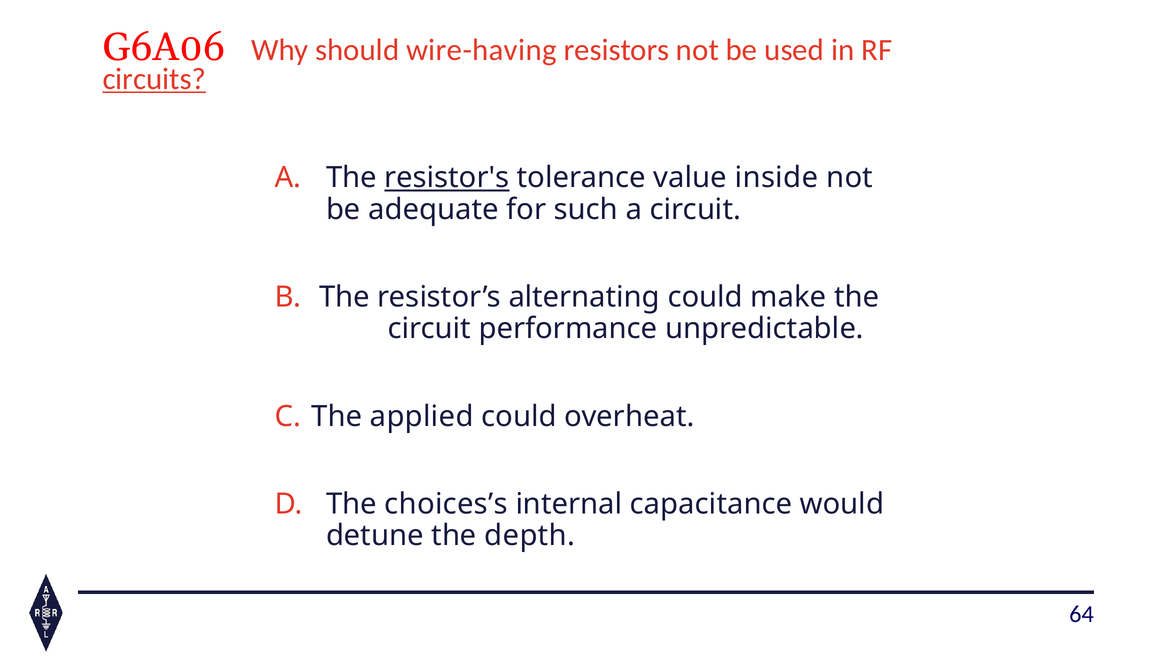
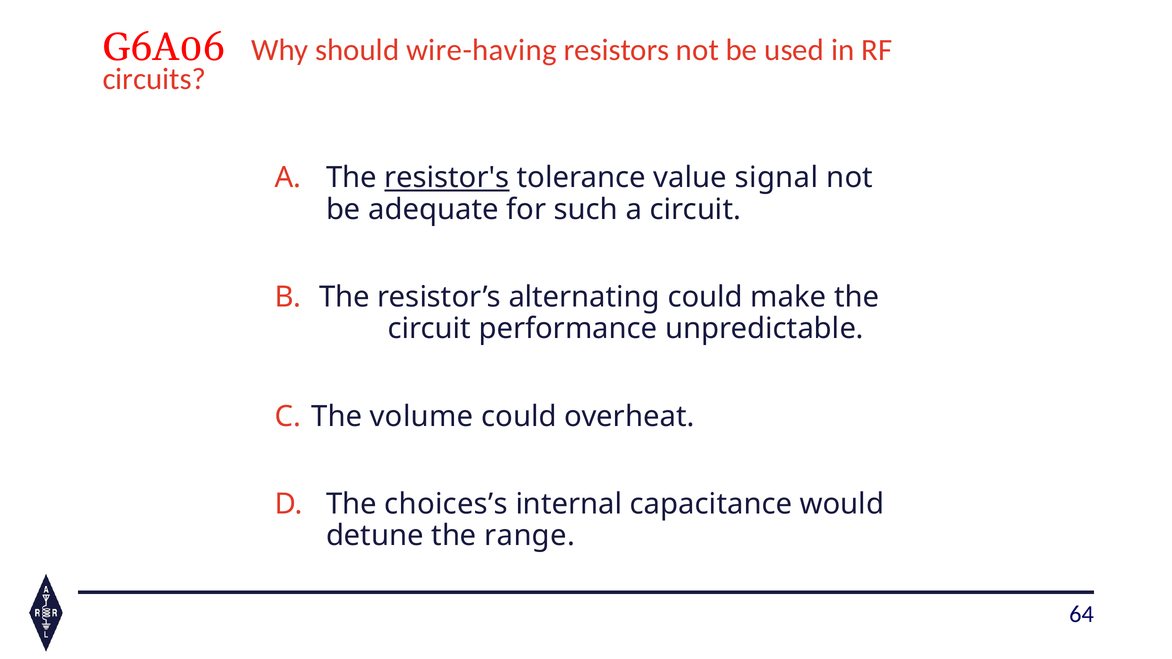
circuits underline: present -> none (154, 79)
inside: inside -> signal (777, 178)
applied: applied -> volume (422, 417)
depth: depth -> range (530, 536)
